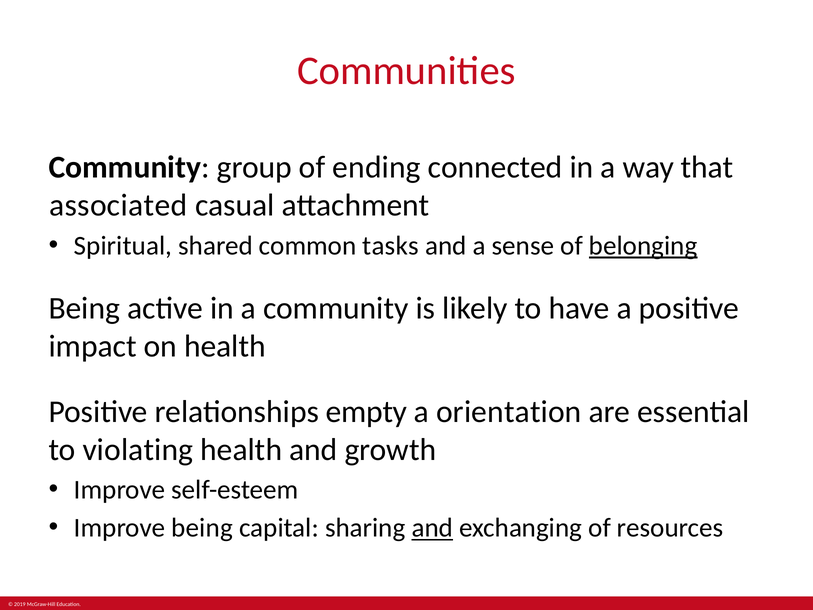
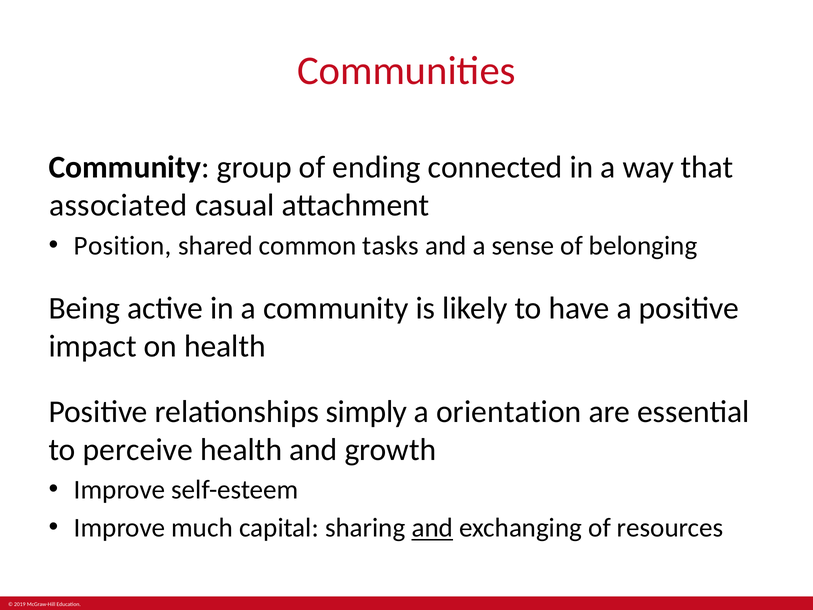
Spiritual: Spiritual -> Position (123, 246)
belonging underline: present -> none (643, 246)
empty: empty -> simply (367, 411)
violating: violating -> perceive (138, 449)
Improve being: being -> much (202, 528)
